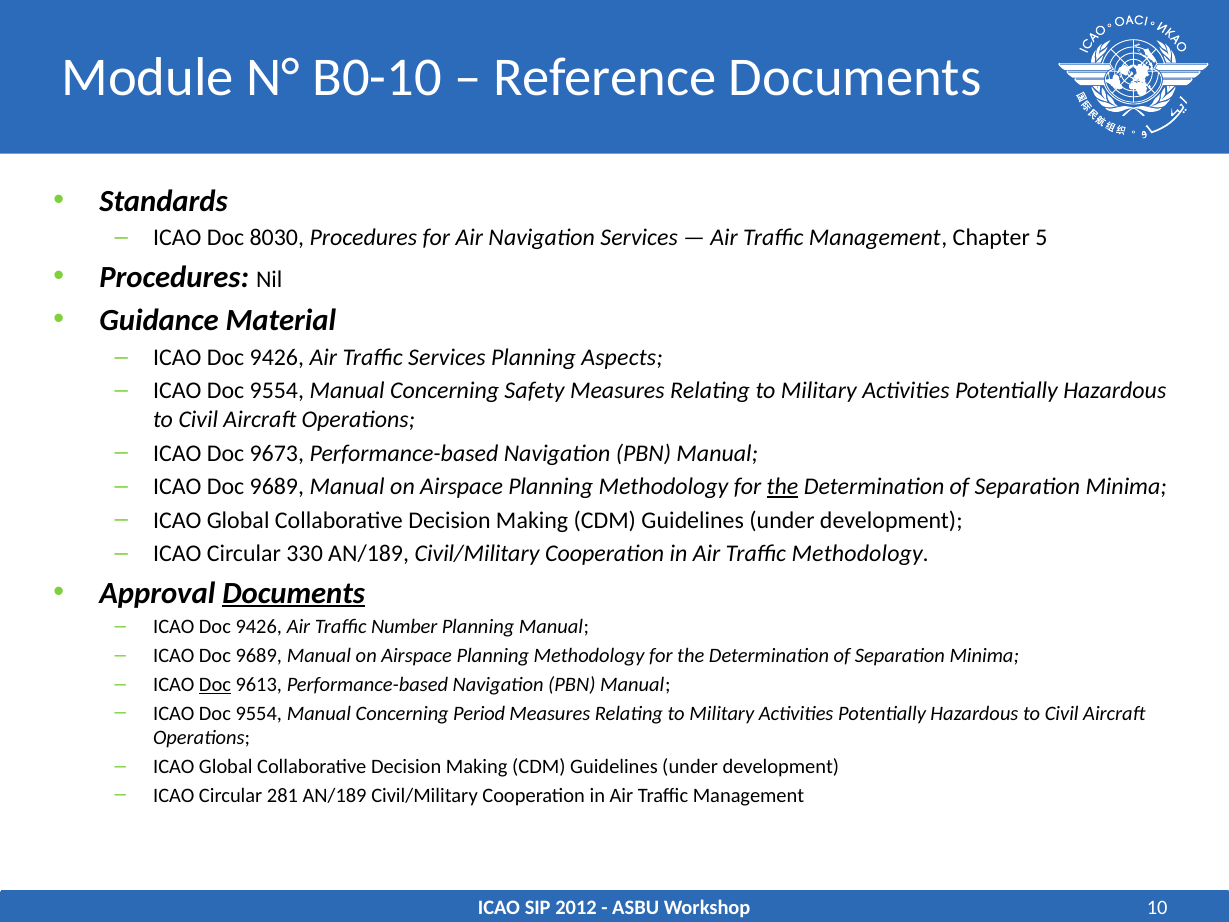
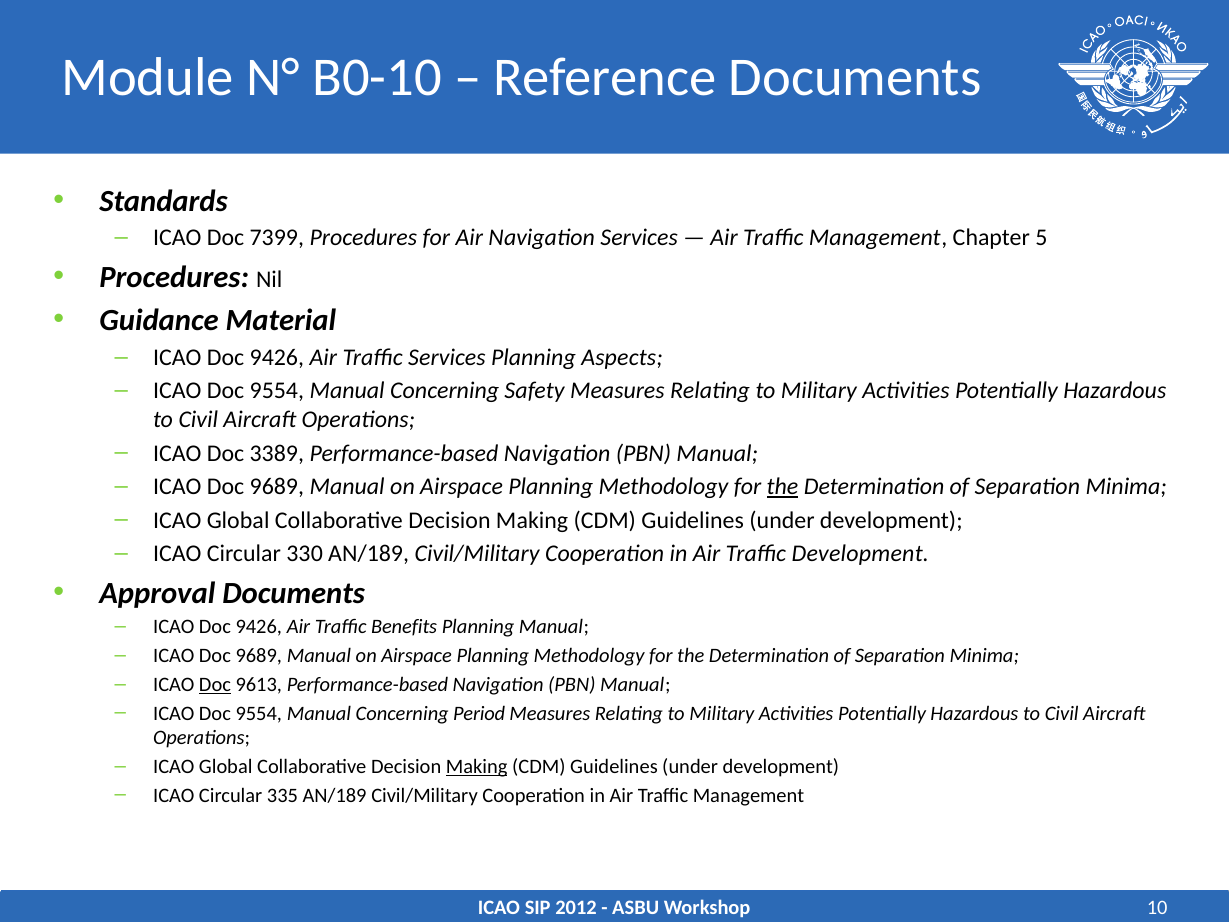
8030: 8030 -> 7399 (277, 238)
9673: 9673 -> 3389 (277, 453)
Traffic Methodology: Methodology -> Development (860, 554)
Documents underline: present -> none (294, 593)
Number: Number -> Benefits (404, 627)
Making underline: none -> present (477, 766)
281: 281 -> 335 (282, 795)
